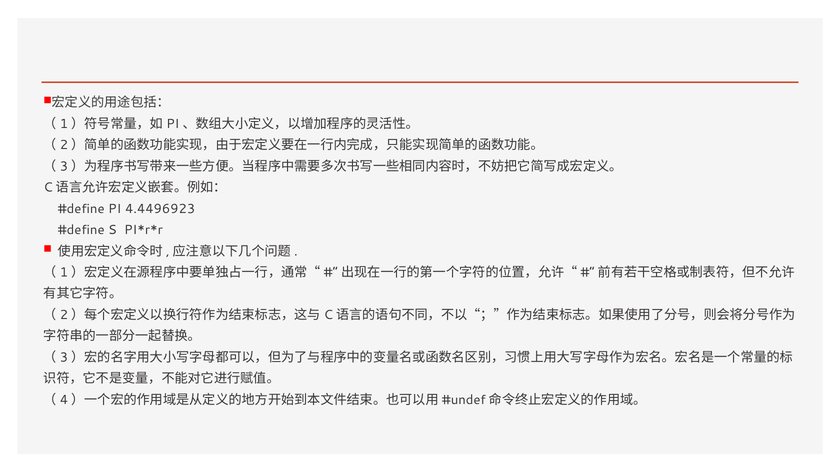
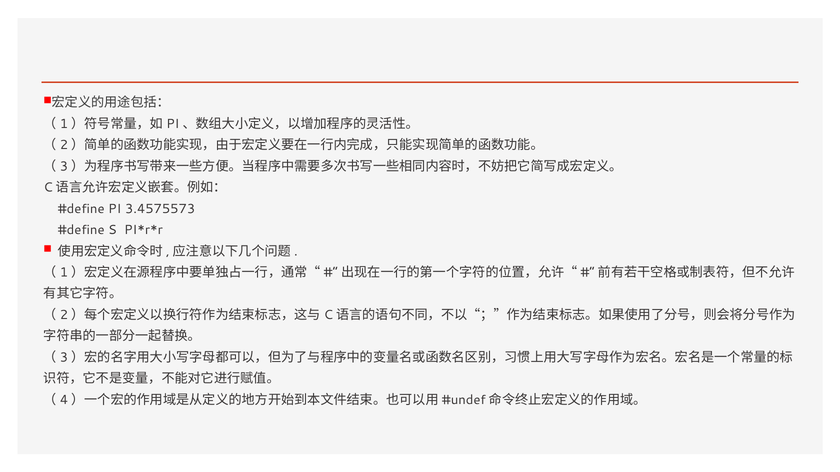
4.4496923: 4.4496923 -> 3.4575573 (160, 209)
